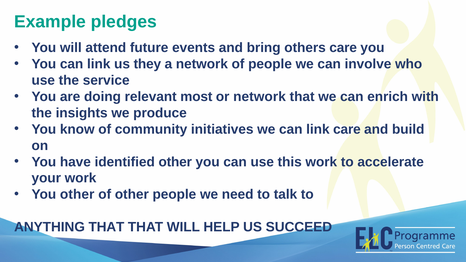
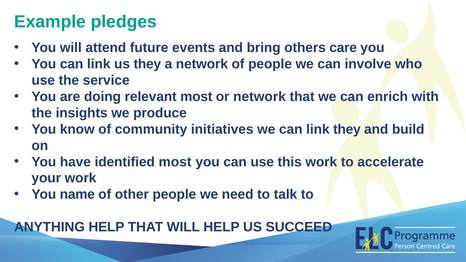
link care: care -> they (347, 129)
identified other: other -> most (175, 162)
You other: other -> name (77, 195)
ANYTHING THAT: THAT -> HELP (106, 227)
